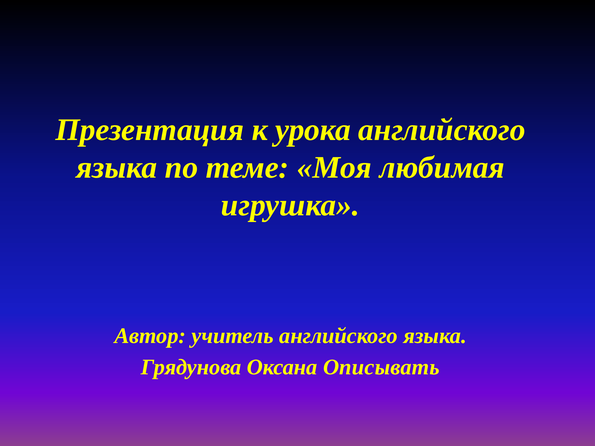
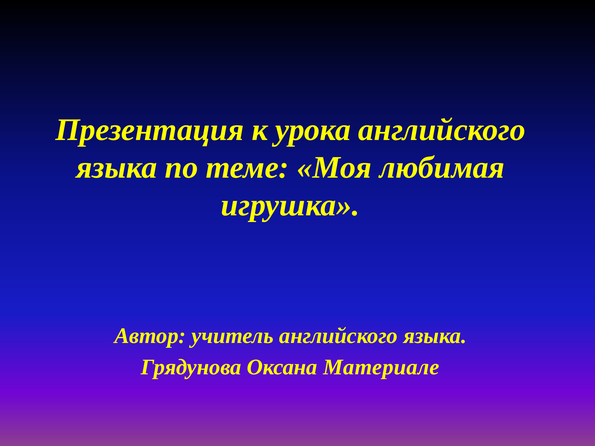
Описывать: Описывать -> Материале (381, 367)
